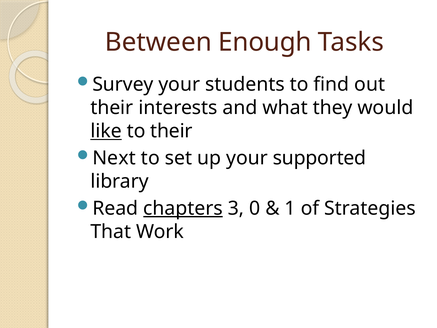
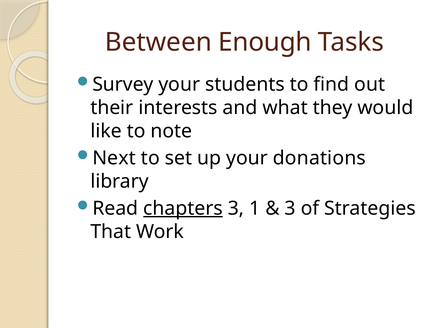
like underline: present -> none (106, 131)
to their: their -> note (171, 131)
supported: supported -> donations (319, 158)
0: 0 -> 1 (255, 208)
1: 1 -> 3 (290, 208)
